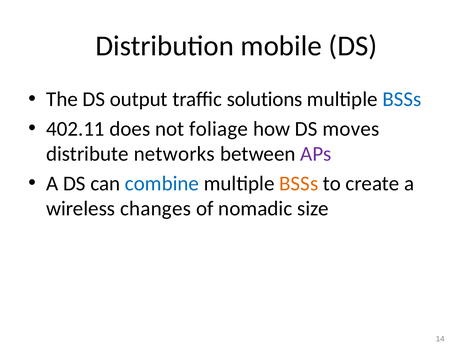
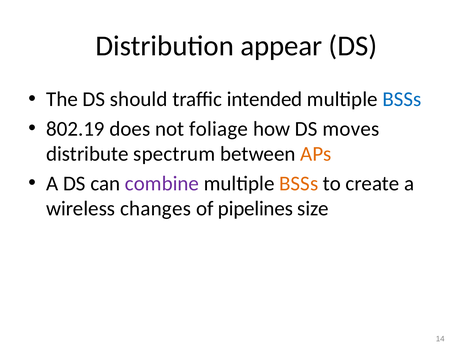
mobile: mobile -> appear (281, 46)
output: output -> should (139, 99)
solutions: solutions -> intended (265, 99)
402.11: 402.11 -> 802.19 (75, 129)
networks: networks -> spectrum (174, 154)
APs colour: purple -> orange (316, 154)
combine colour: blue -> purple (162, 183)
nomadic: nomadic -> pipelines (255, 209)
